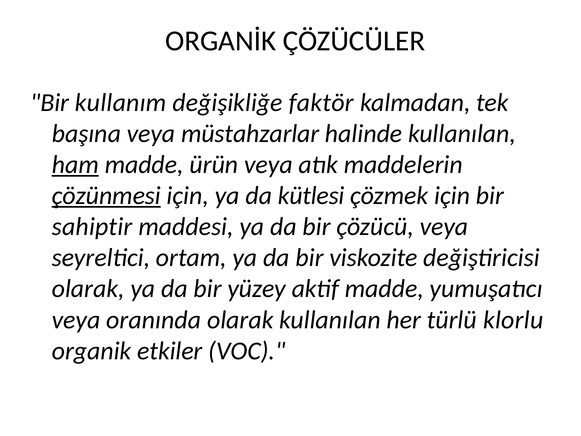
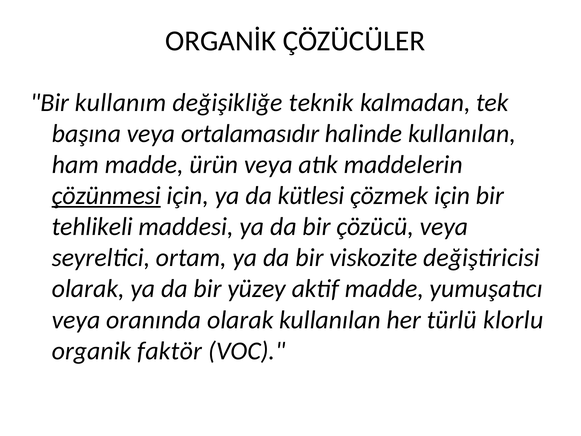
faktör: faktör -> teknik (321, 103)
müstahzarlar: müstahzarlar -> ortalamasıdır (250, 134)
ham underline: present -> none (75, 165)
sahiptir: sahiptir -> tehlikeli (92, 227)
etkiler: etkiler -> faktör (170, 351)
